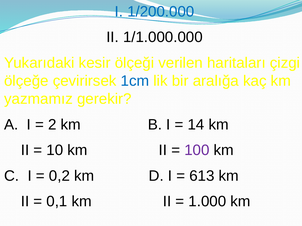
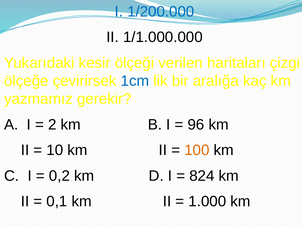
14: 14 -> 96 (196, 125)
100 colour: purple -> orange (197, 151)
613: 613 -> 824 (202, 176)
